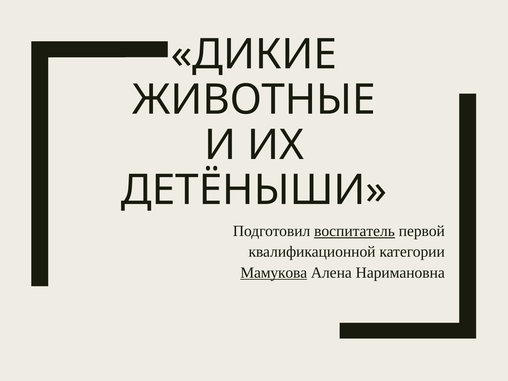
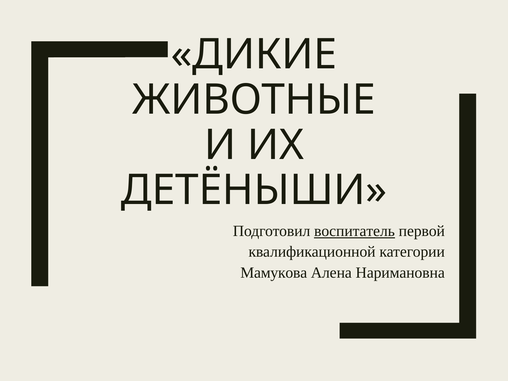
Мамукова underline: present -> none (274, 273)
